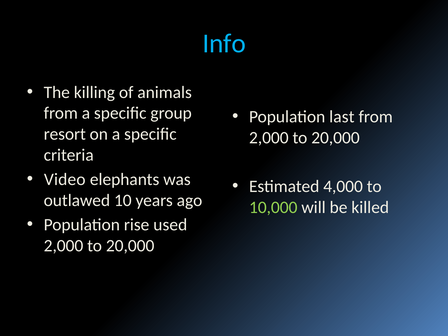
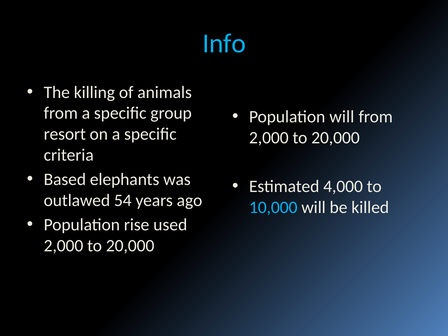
Population last: last -> will (342, 117)
Video: Video -> Based (65, 179)
10: 10 -> 54 (123, 200)
10,000 colour: light green -> light blue (273, 207)
